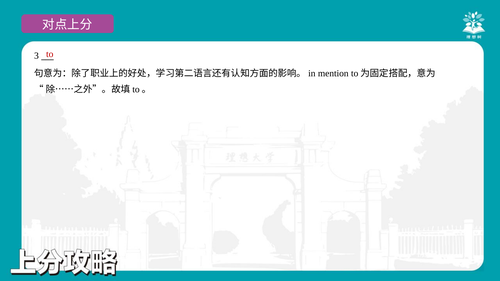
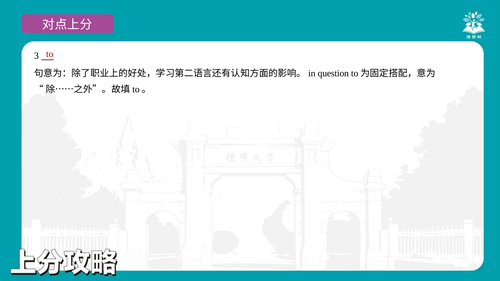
mention: mention -> question (333, 73)
